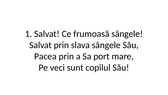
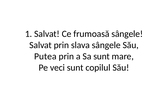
Pacea: Pacea -> Putea (45, 56)
Sa port: port -> sunt (102, 56)
